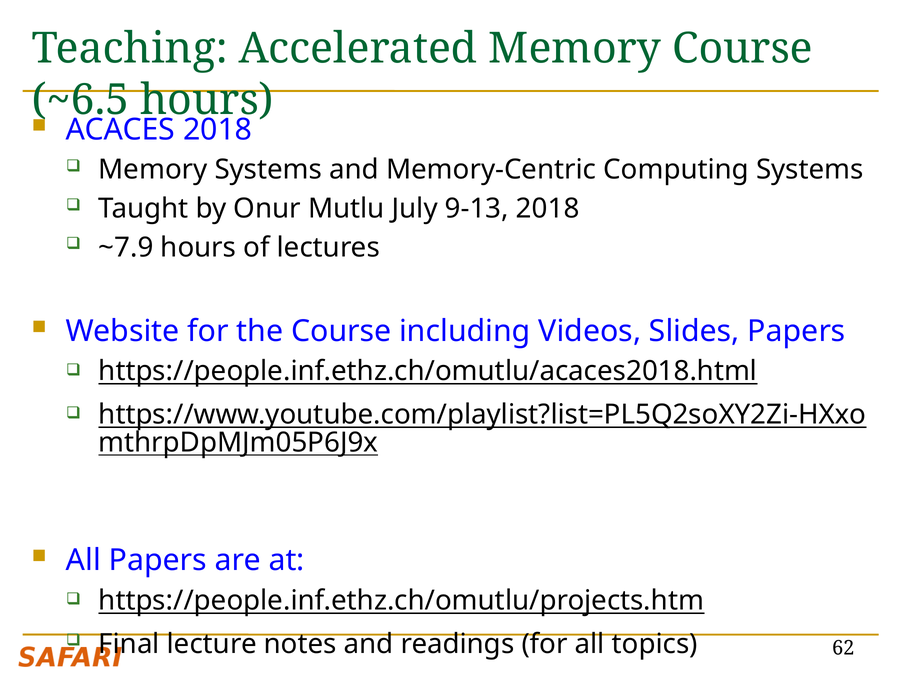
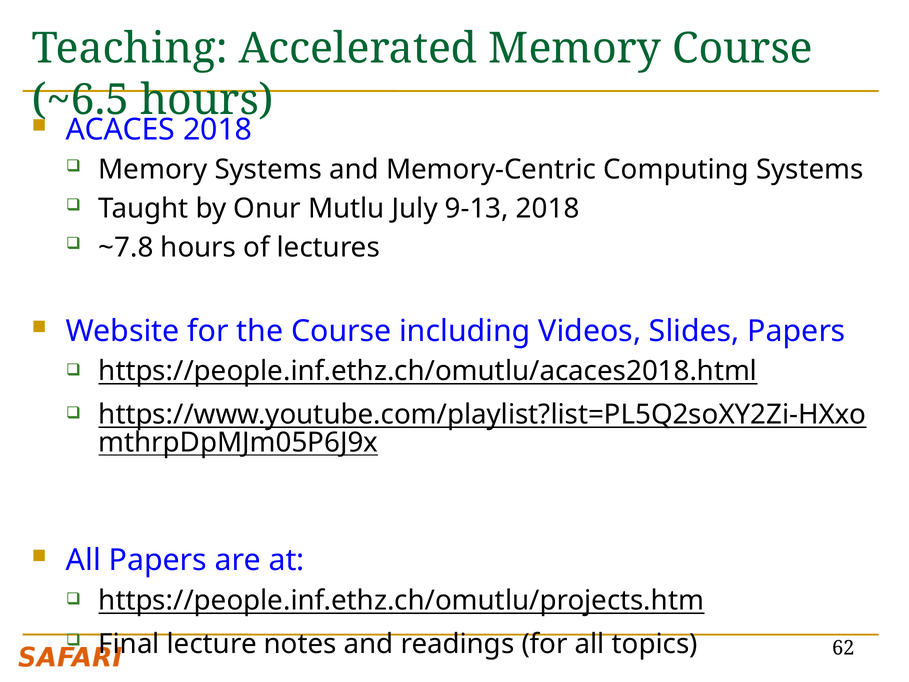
~7.9: ~7.9 -> ~7.8 (126, 247)
